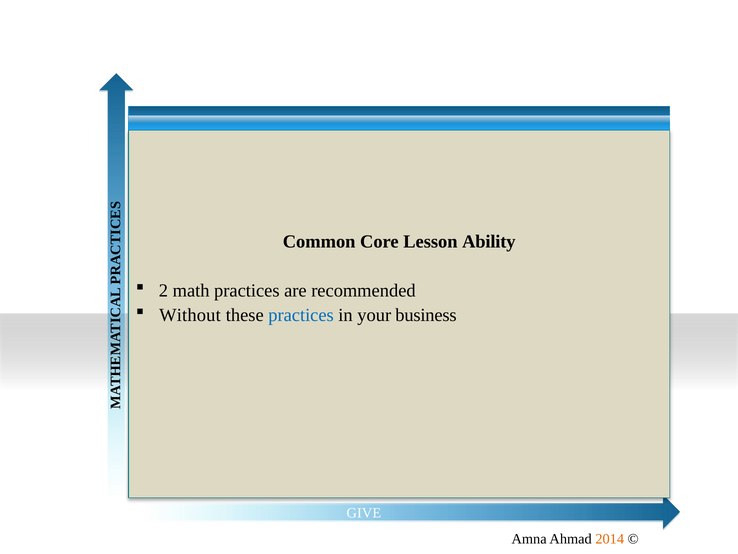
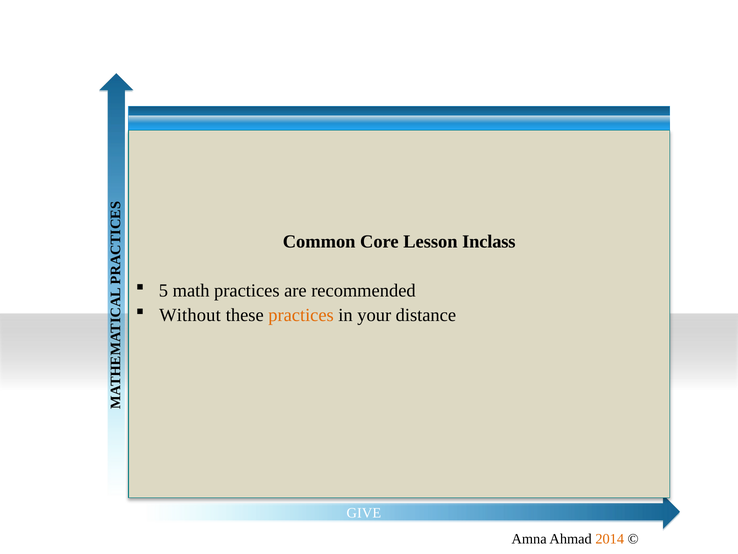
Ability: Ability -> Inclass (489, 241)
2: 2 -> 5 (163, 290)
practices colour: blue -> orange (301, 315)
business: business -> distance (426, 315)
